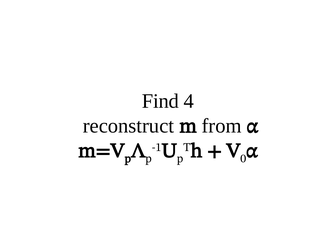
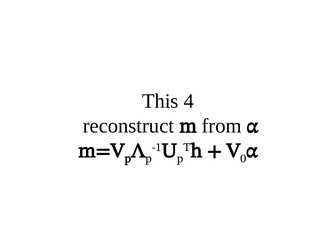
Find: Find -> This (160, 101)
